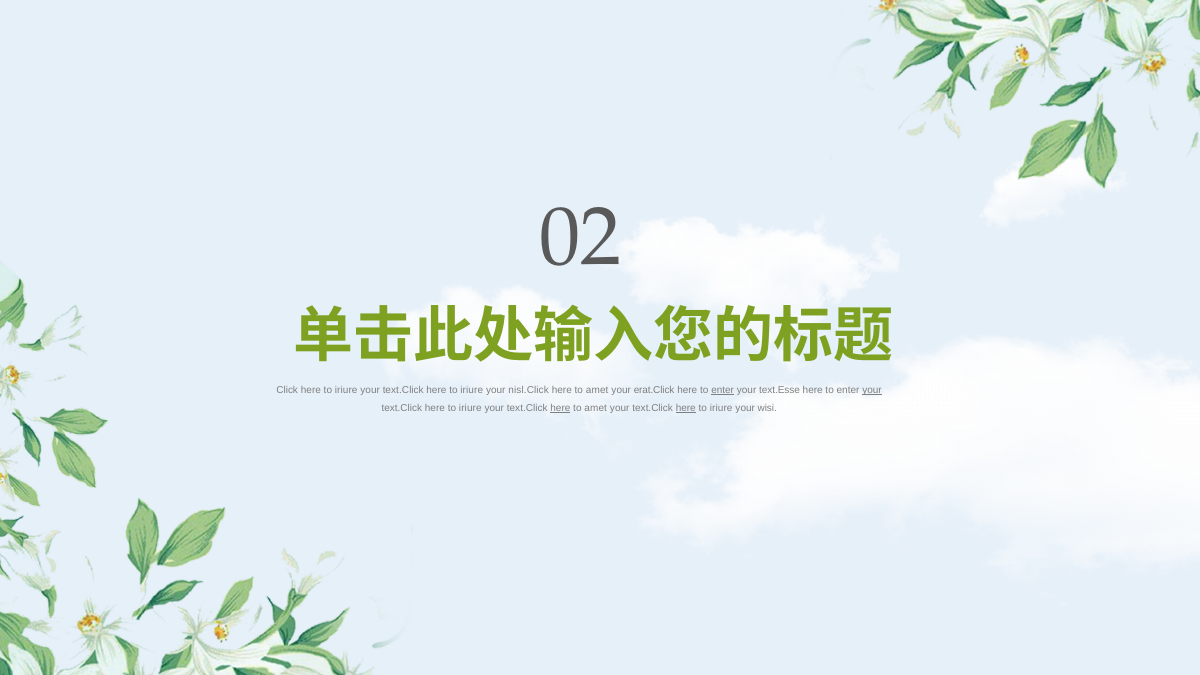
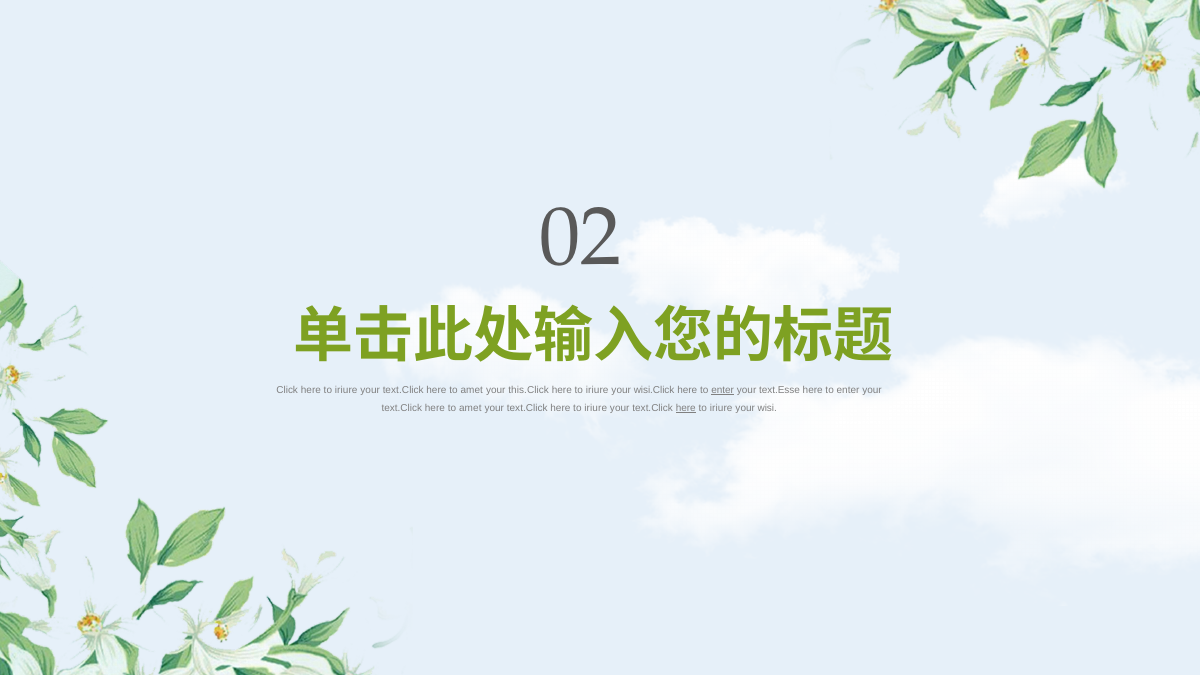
iriure: iriure -> amet (472, 390)
nisl.Click: nisl.Click -> this.Click (529, 390)
amet: amet -> iriure (597, 390)
erat.Click: erat.Click -> wisi.Click (654, 390)
your underline: present -> none (872, 390)
iriure: iriure -> amet (470, 408)
here underline: present -> none (560, 408)
amet: amet -> iriure (596, 408)
